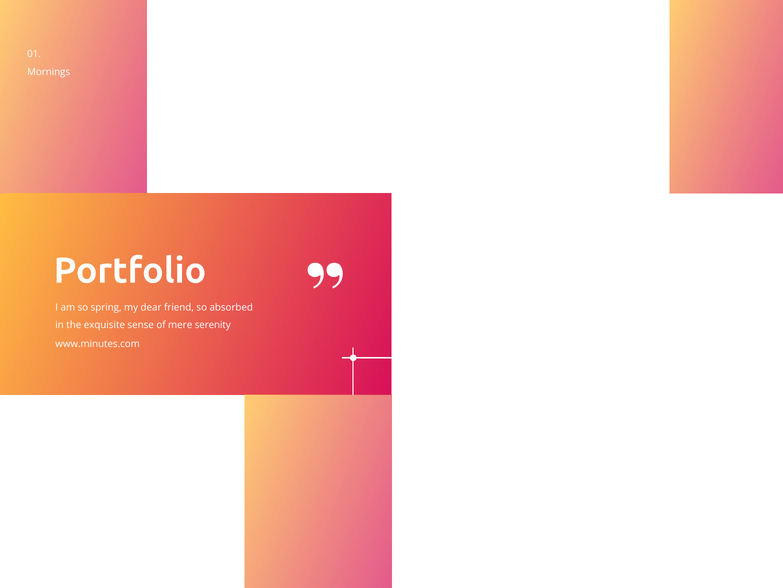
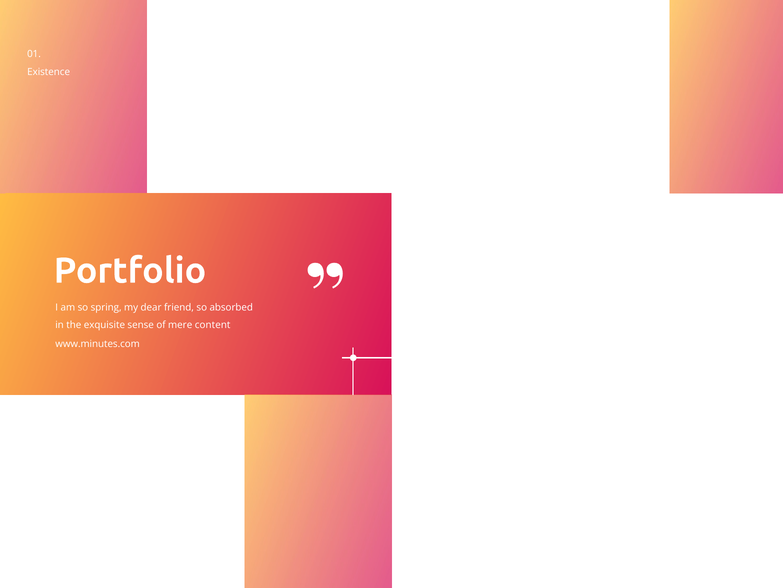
Mornings: Mornings -> Existence (49, 72)
serenity: serenity -> content (213, 325)
